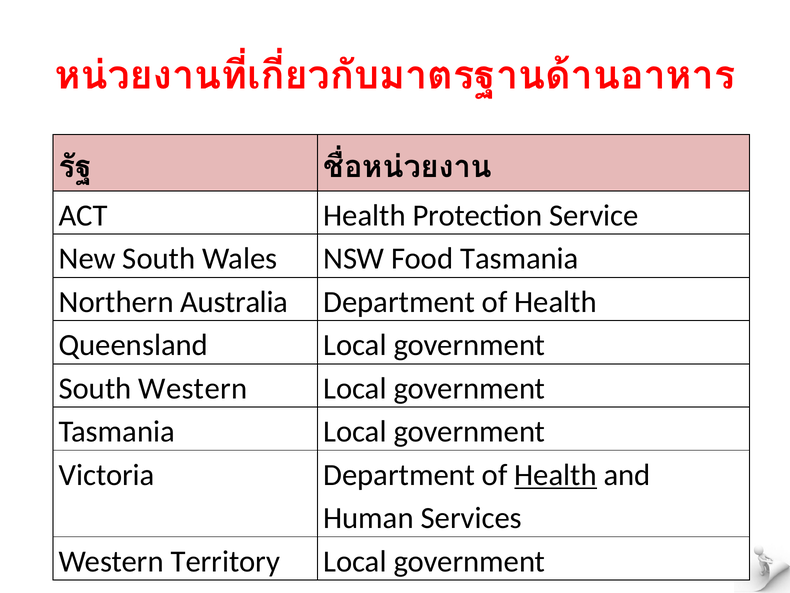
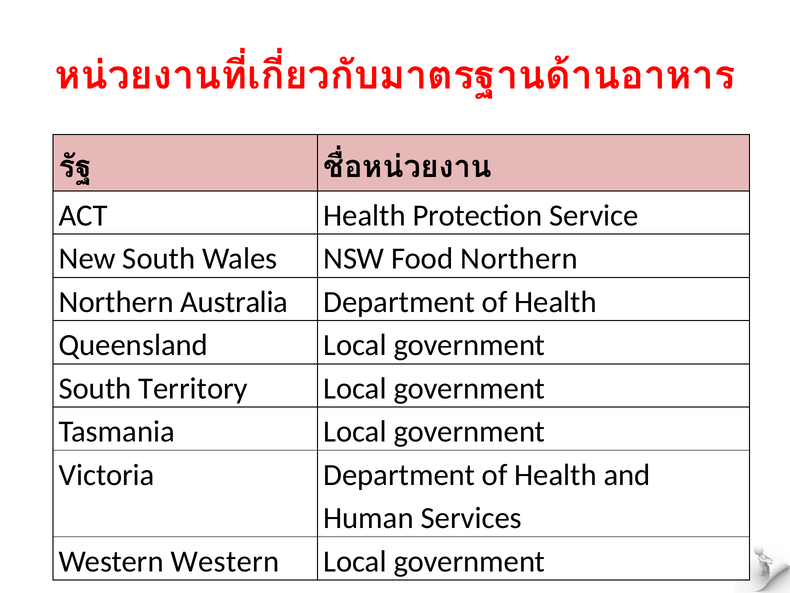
Food Tasmania: Tasmania -> Northern (519, 259)
South Western: Western -> Territory (193, 388)
Health underline: present -> none (556, 475)
Western Territory: Territory -> Western (225, 561)
